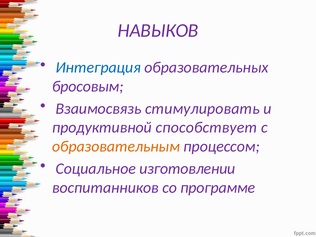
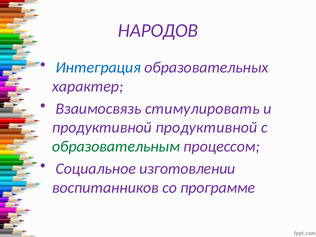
НАВЫКОВ: НАВЫКОВ -> НАРОДОВ (158, 31)
бросовым: бросовым -> характер (88, 86)
продуктивной способствует: способствует -> продуктивной (206, 128)
образовательным colour: orange -> green (116, 146)
